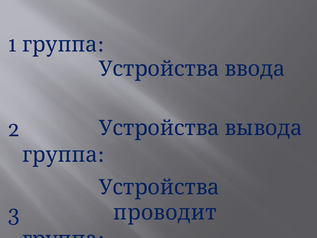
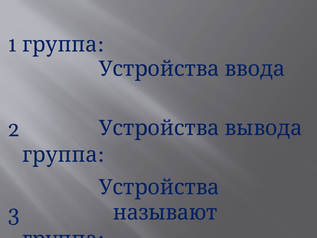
проводит: проводит -> называют (165, 212)
